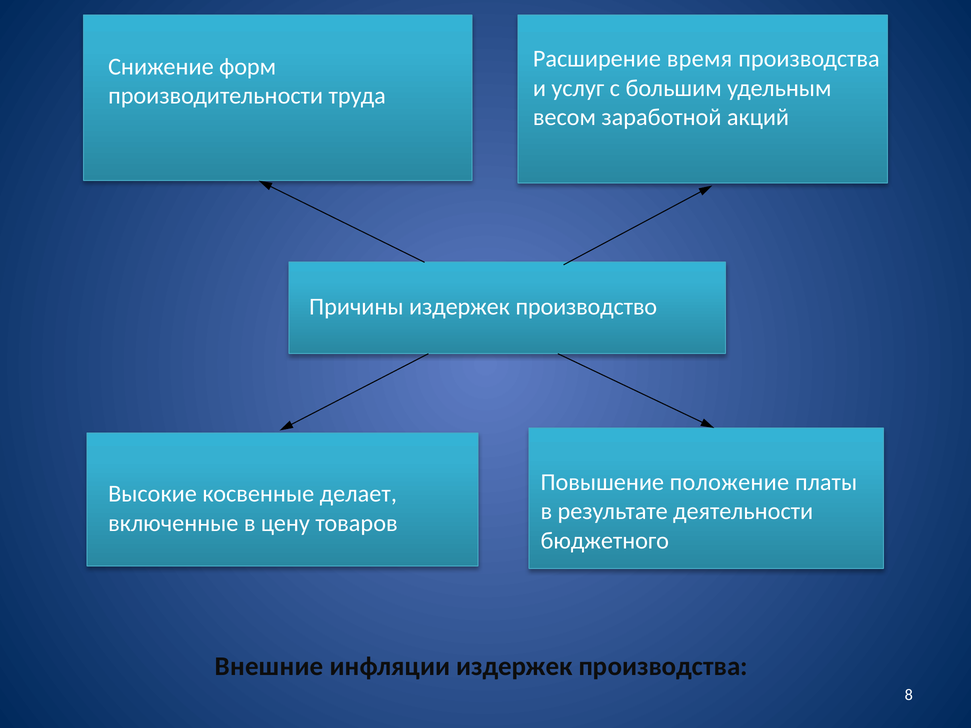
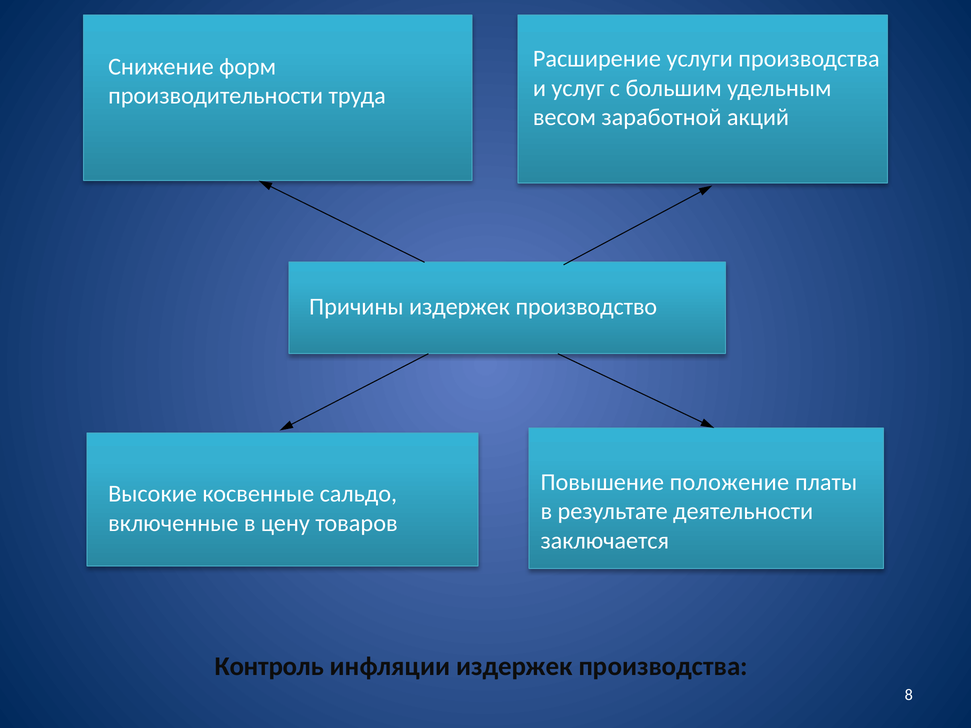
время: время -> услуги (700, 59)
делает: делает -> сальдо (358, 494)
бюджетного: бюджетного -> заключается (605, 541)
Внешние: Внешние -> Контроль (269, 666)
